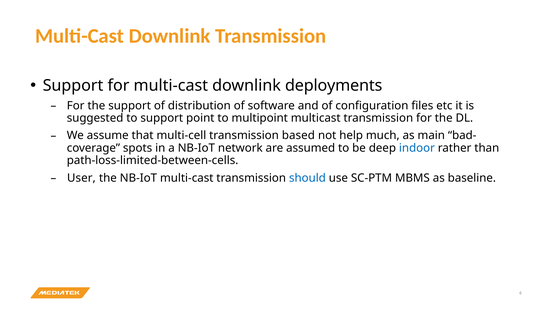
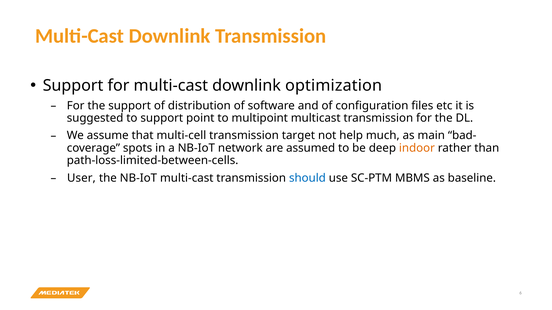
deployments: deployments -> optimization (334, 86)
based: based -> target (298, 136)
indoor colour: blue -> orange (417, 148)
